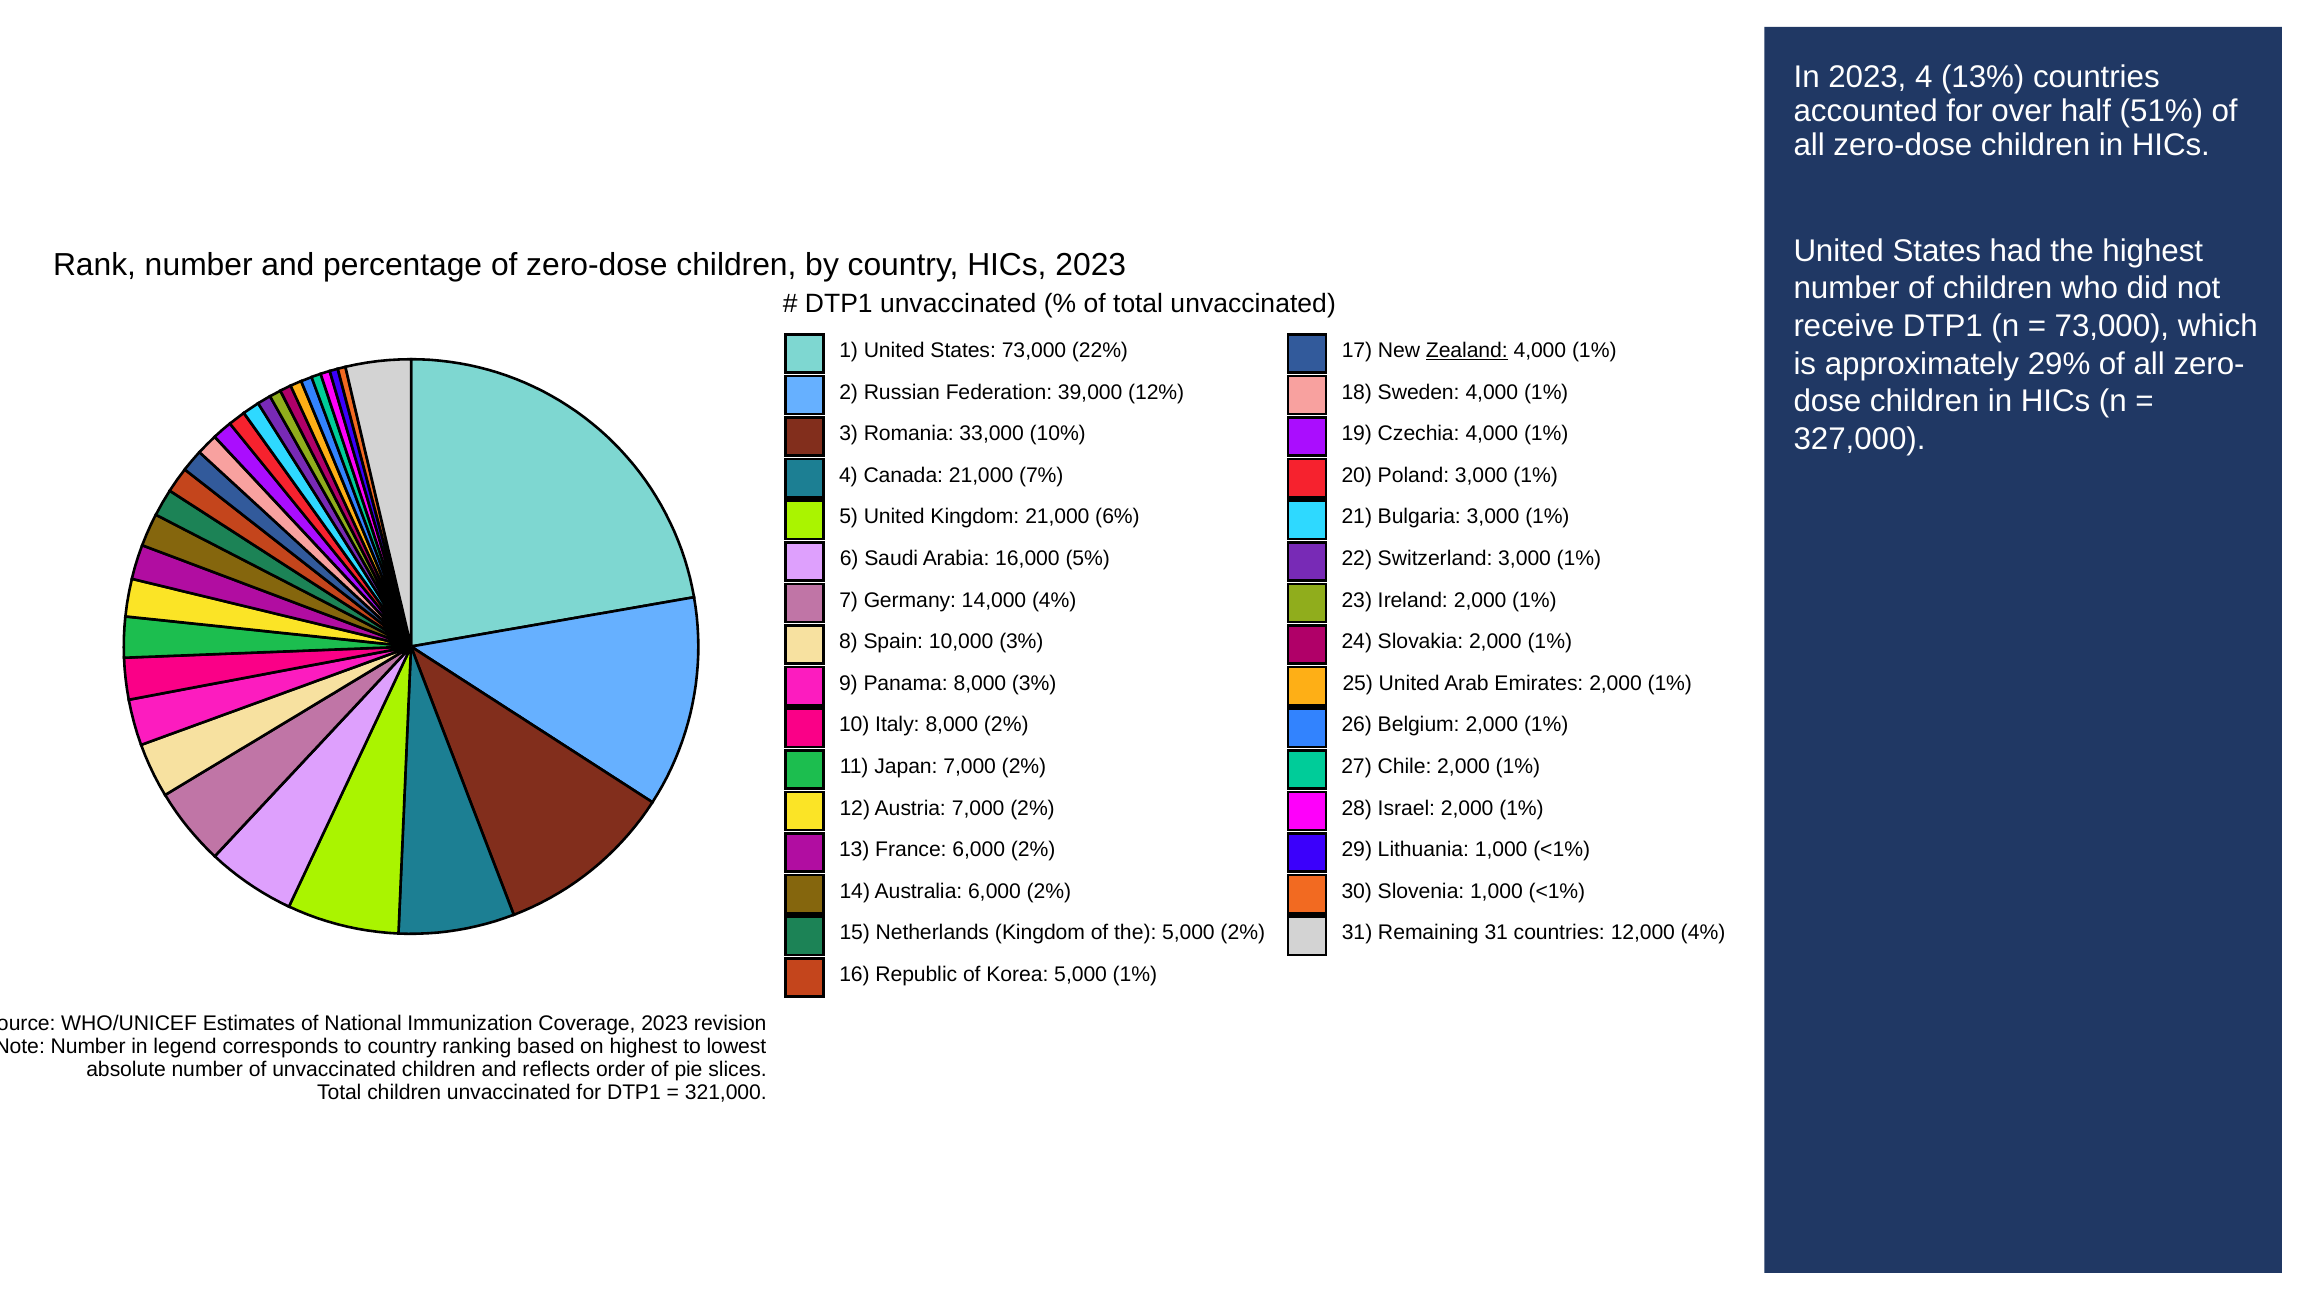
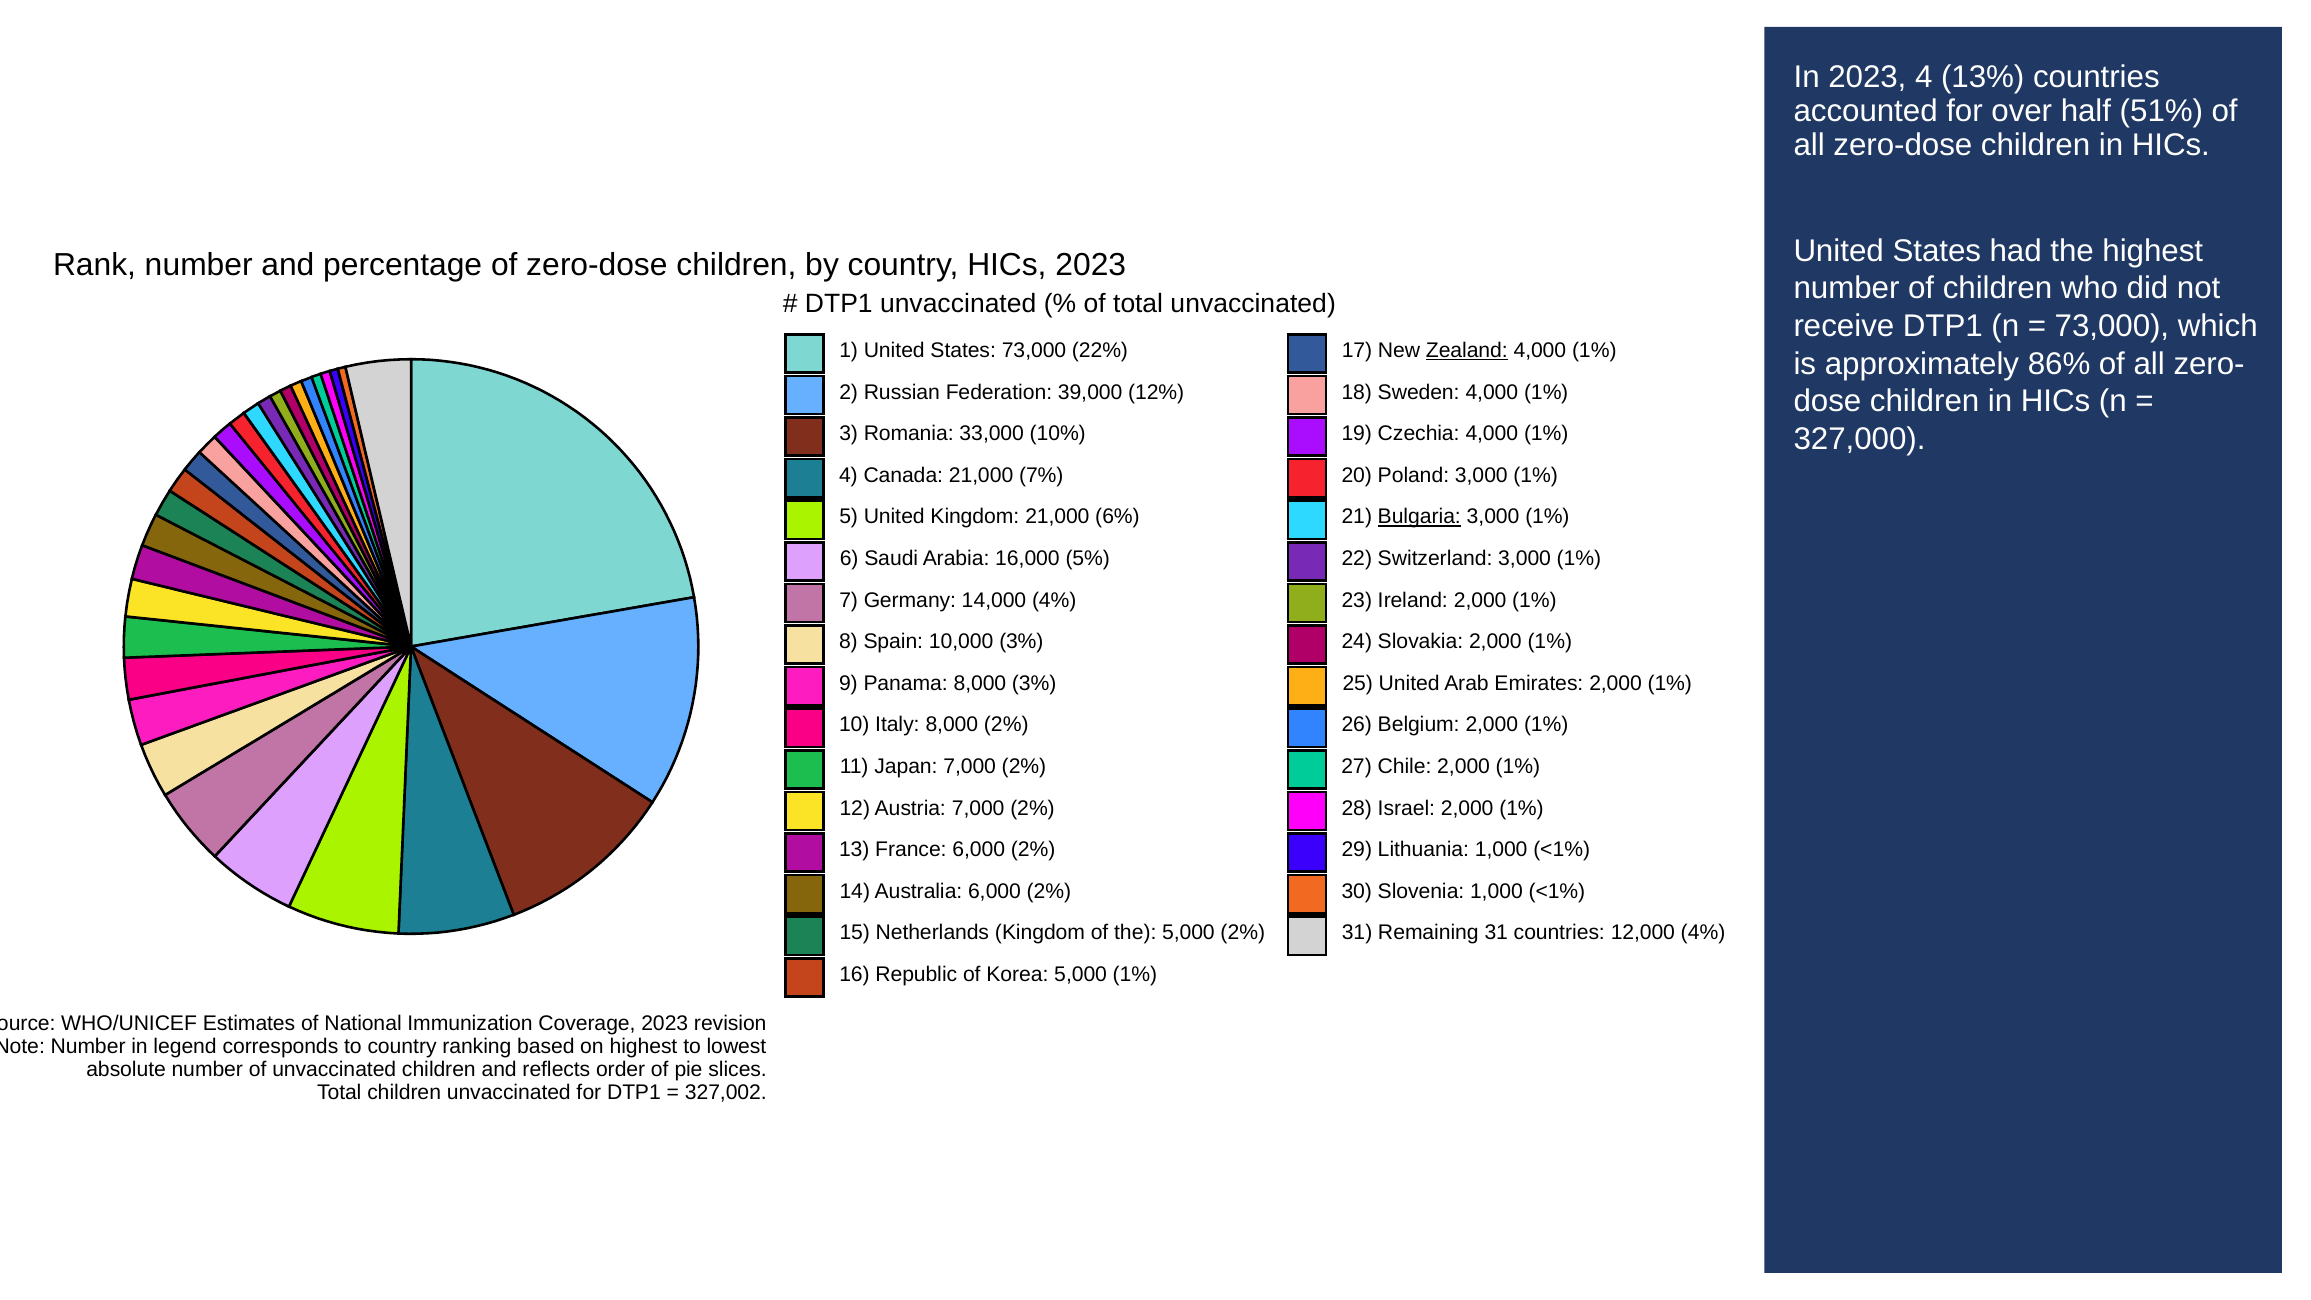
29%: 29% -> 86% (2059, 364)
Bulgaria underline: none -> present (1419, 517)
321,000: 321,000 -> 327,002 (726, 1093)
